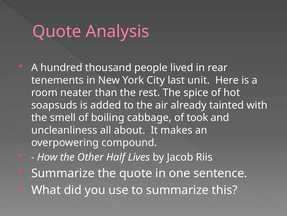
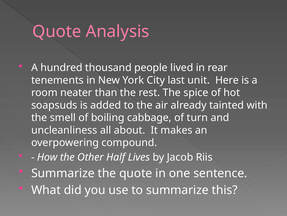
took: took -> turn (197, 117)
